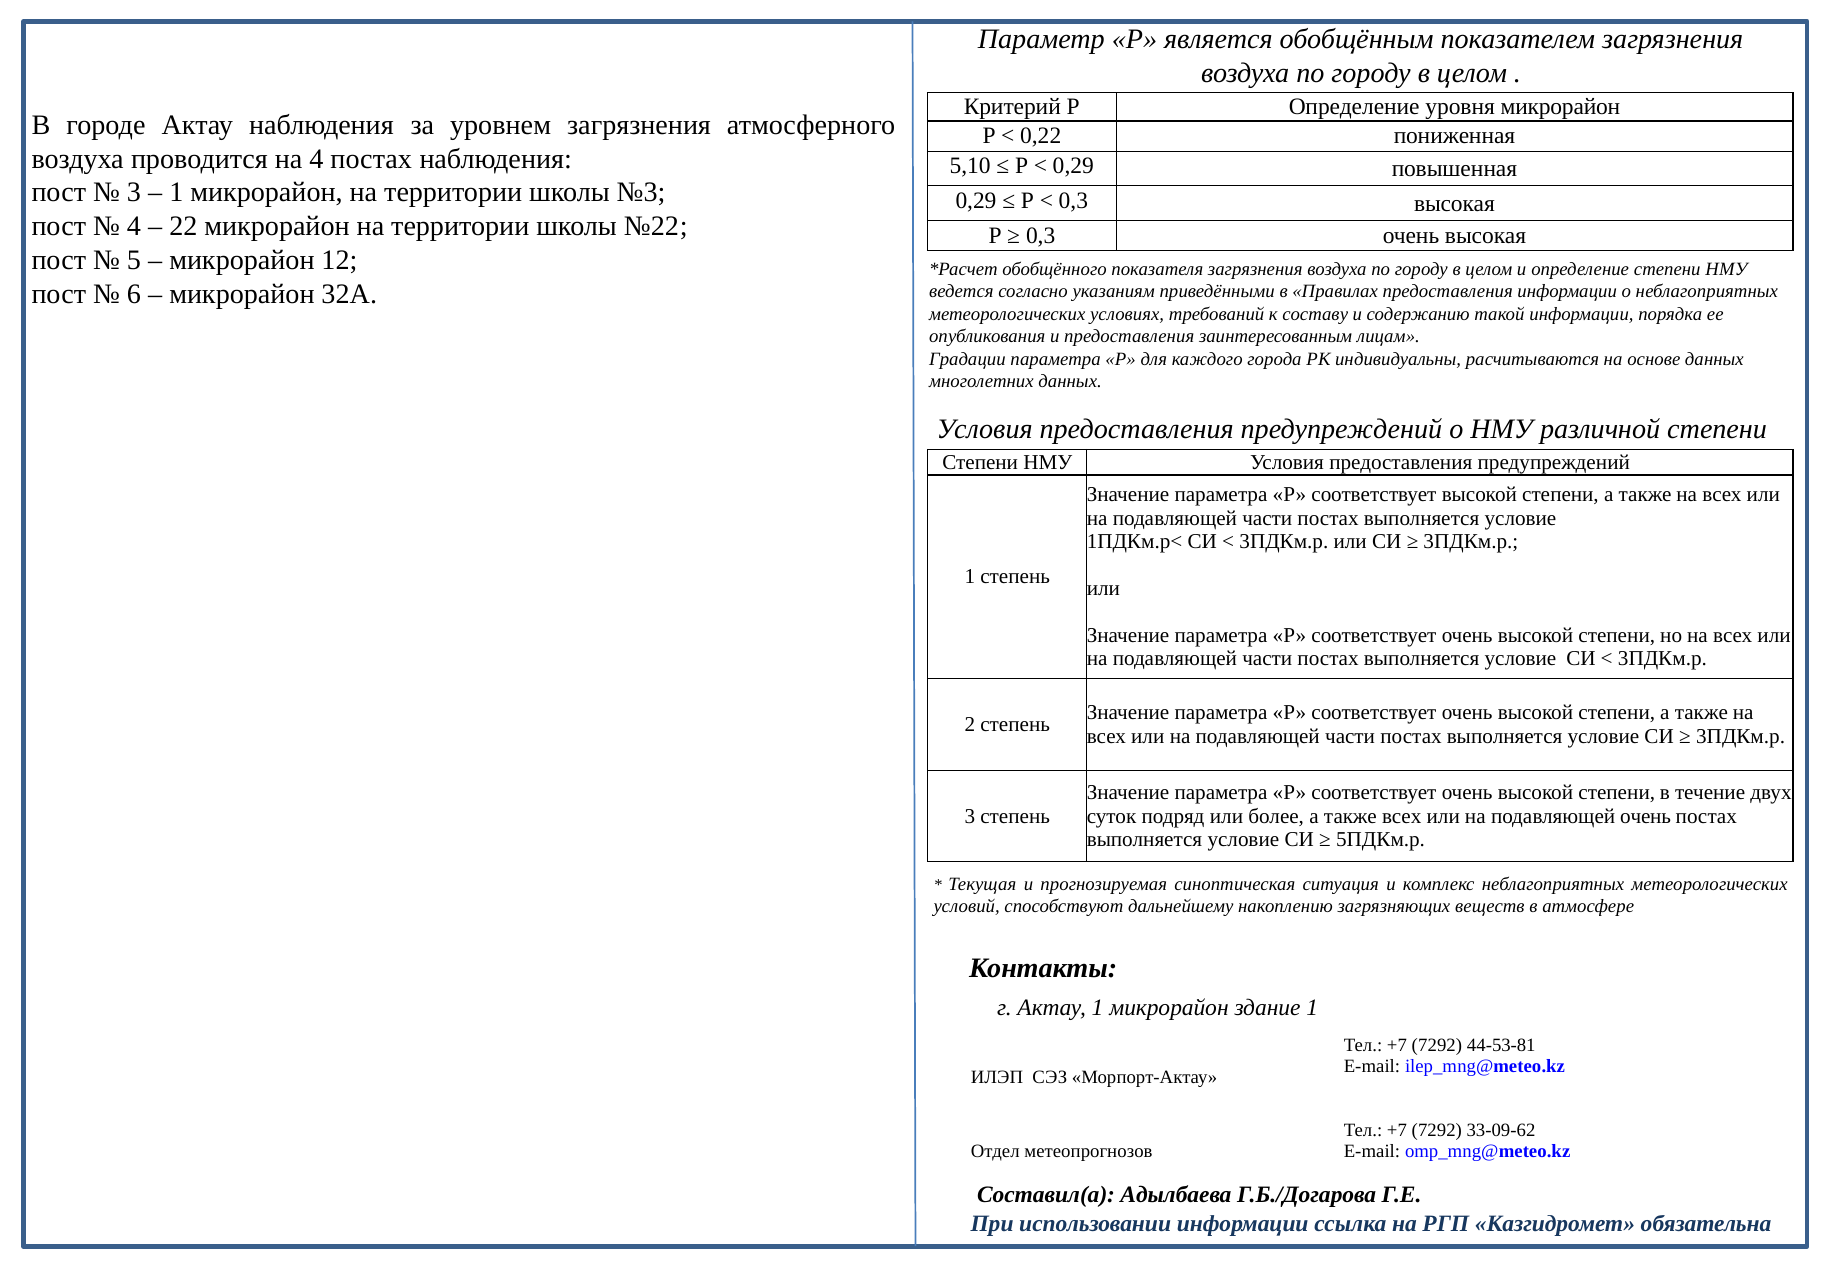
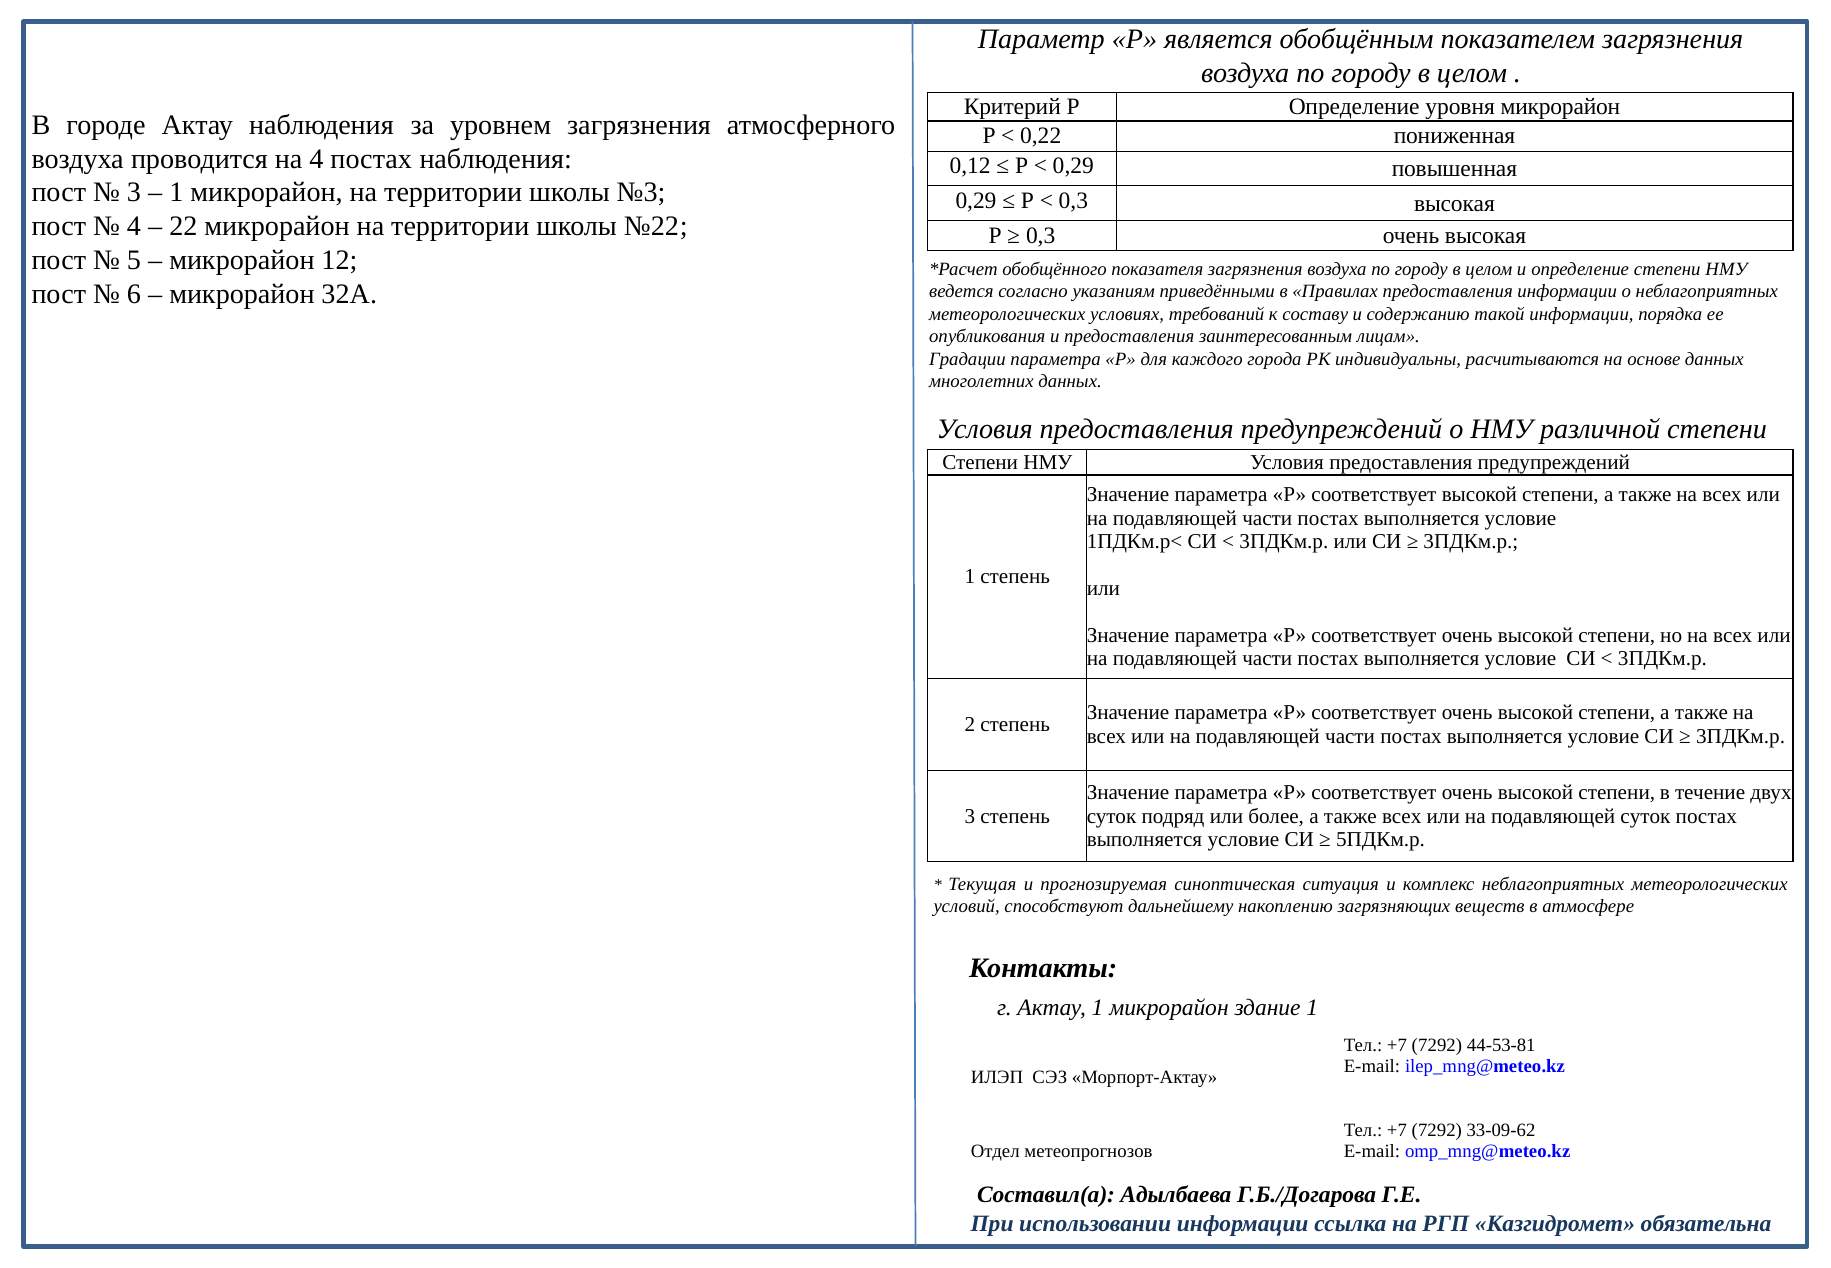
5,10: 5,10 -> 0,12 (970, 166)
подавляющей очень: очень -> суток (1645, 816)
